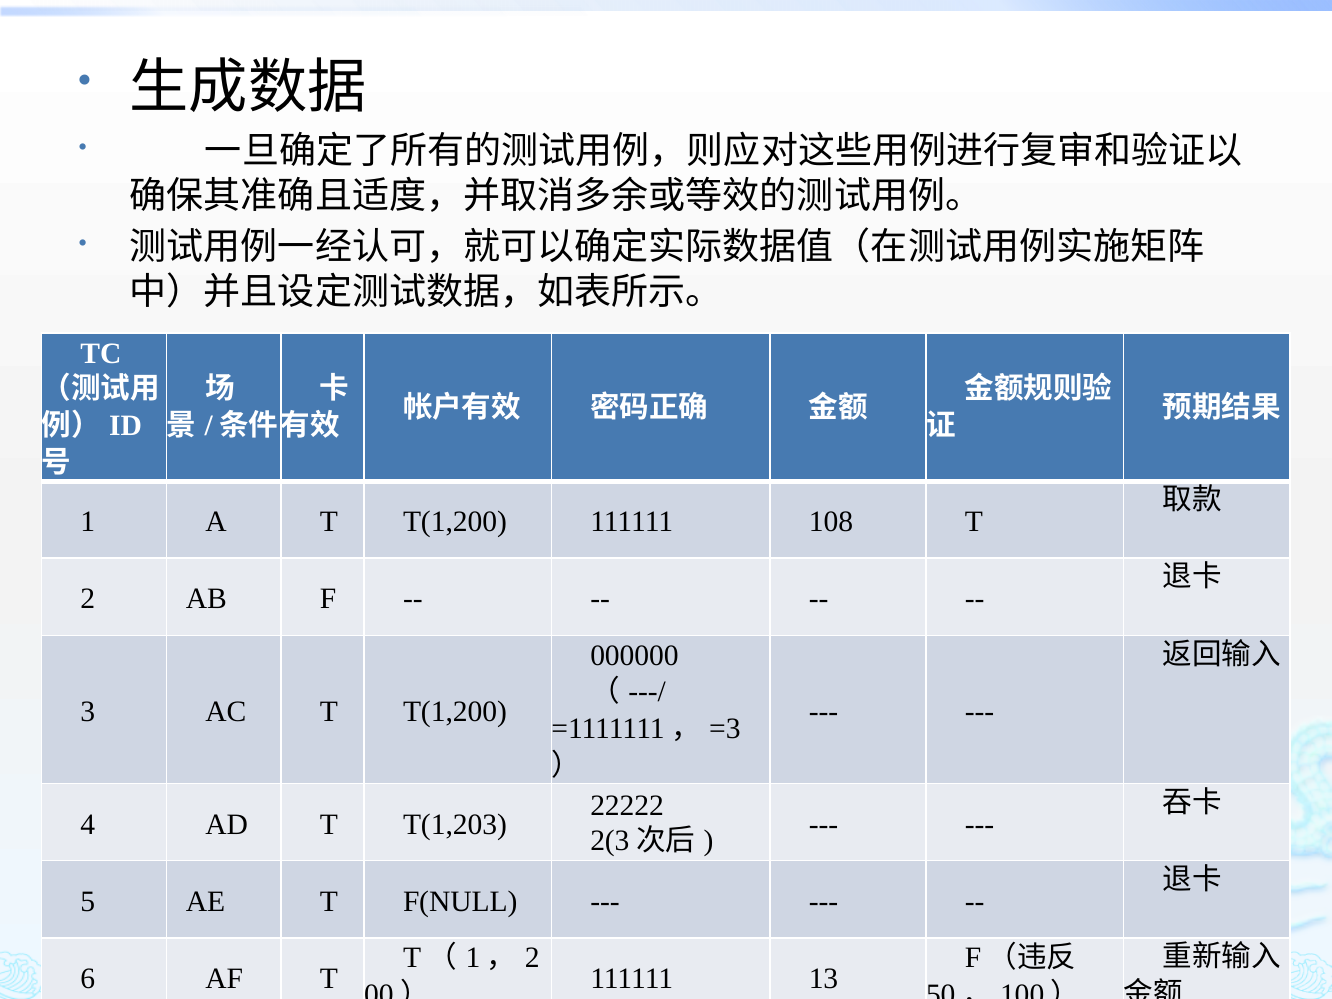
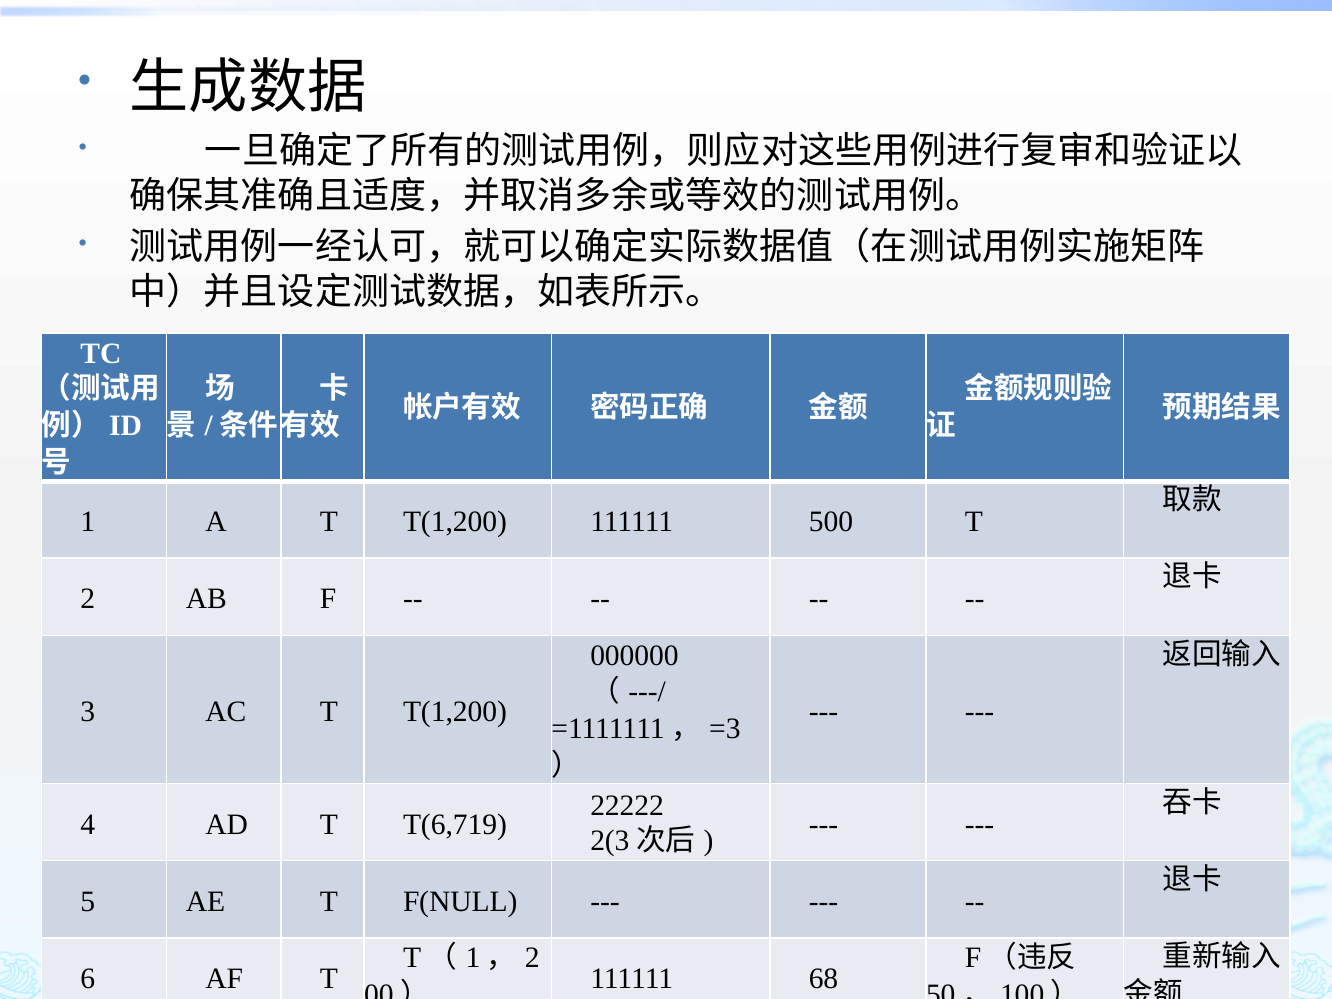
108: 108 -> 500 (831, 522)
T(1,203: T(1,203 -> T(6,719 (455, 824)
13: 13 -> 68 (824, 979)
